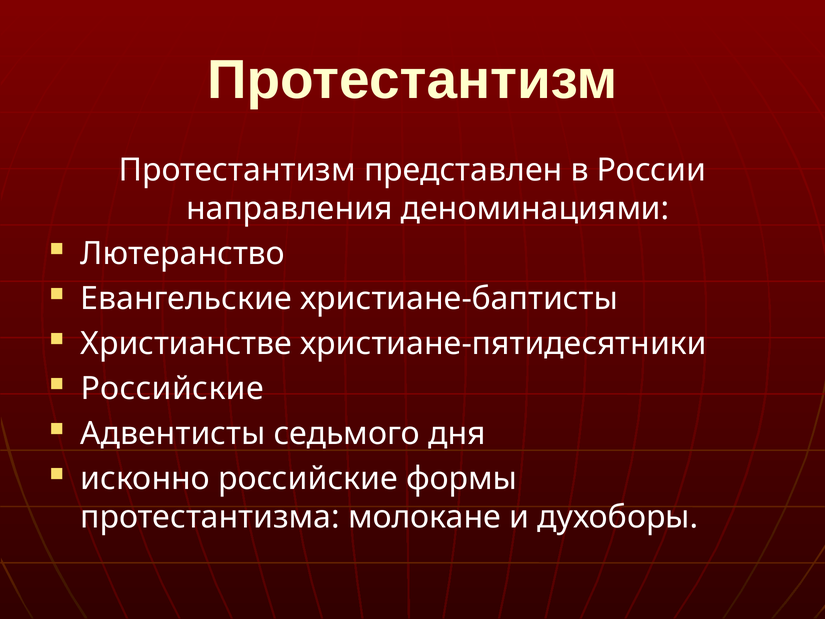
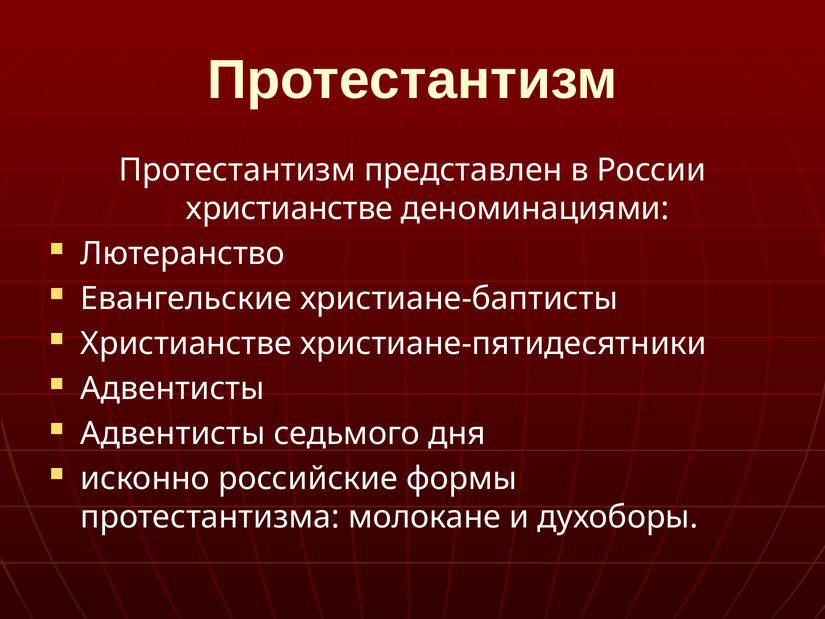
направления: направления -> христианстве (290, 209)
Российские: Российские -> Адвентисты (172, 388)
